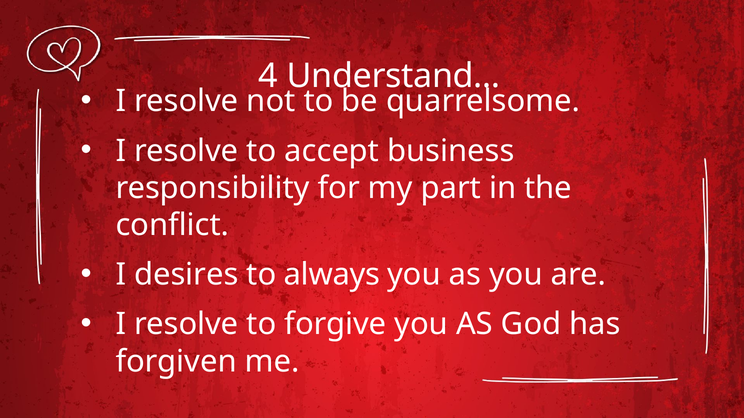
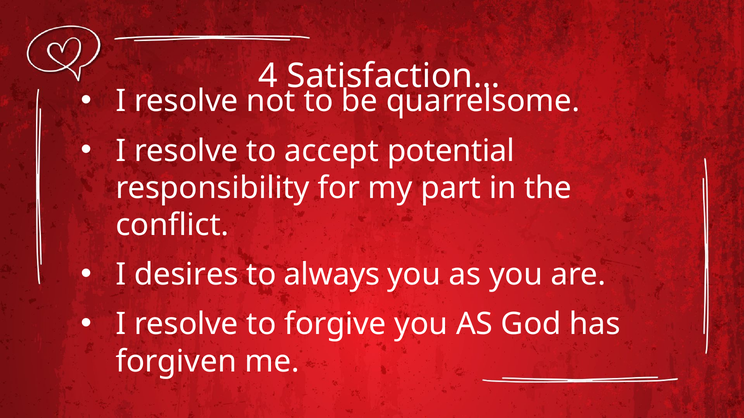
Understand…: Understand… -> Satisfaction… (393, 76)
business: business -> potential (451, 151)
